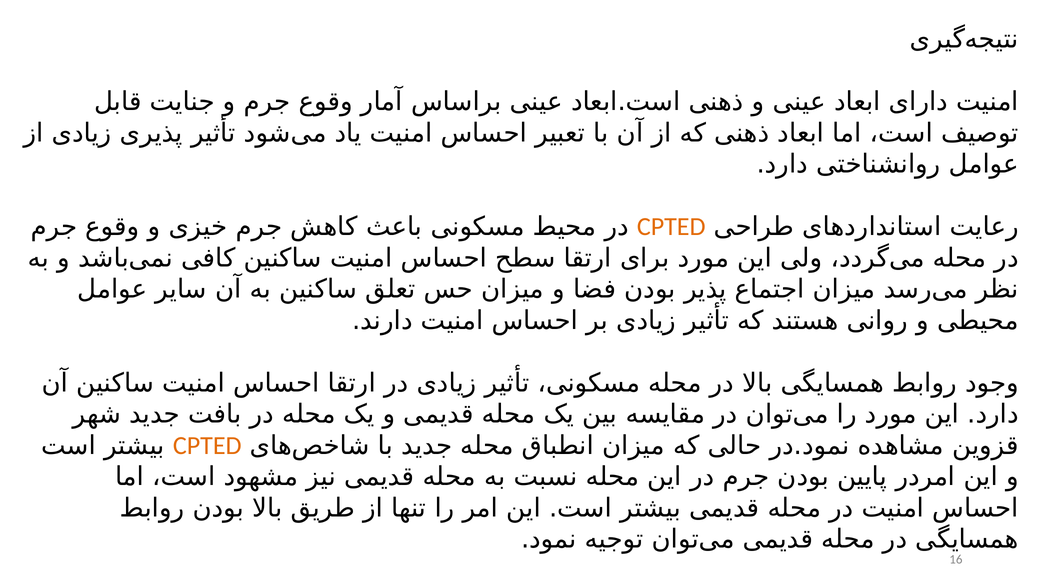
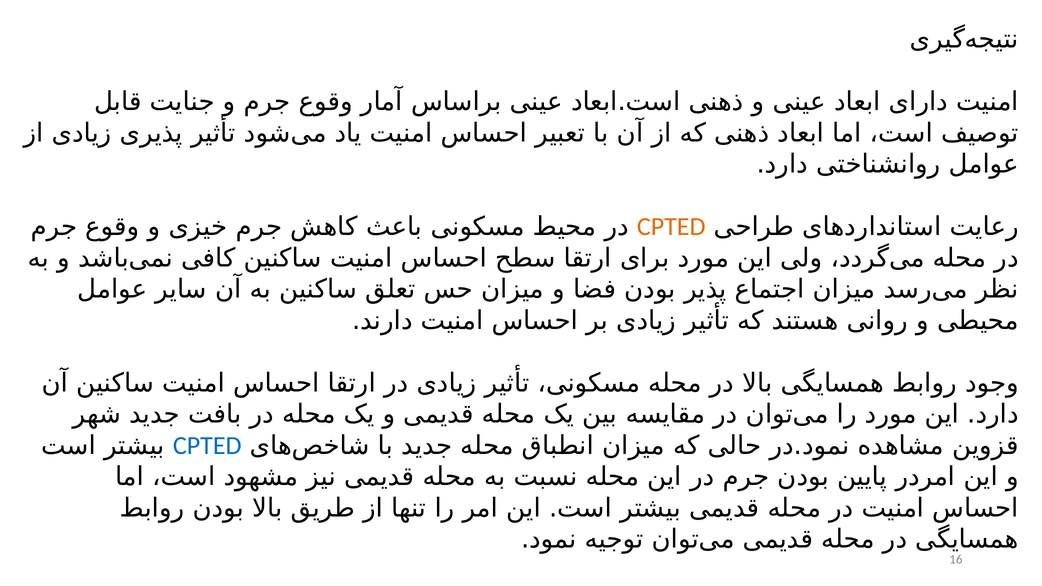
CPTED colour: orange -> blue (207, 446)
